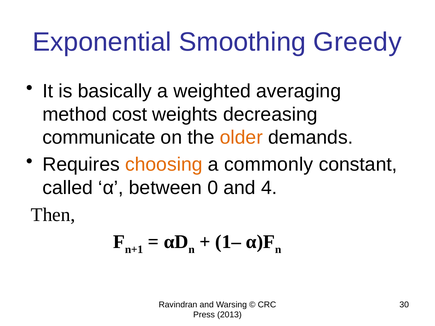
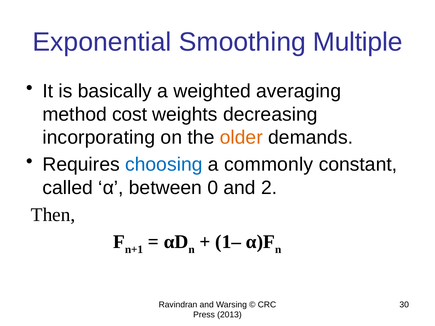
Greedy: Greedy -> Multiple (358, 42)
communicate: communicate -> incorporating (99, 138)
choosing colour: orange -> blue (164, 165)
4: 4 -> 2 (269, 188)
